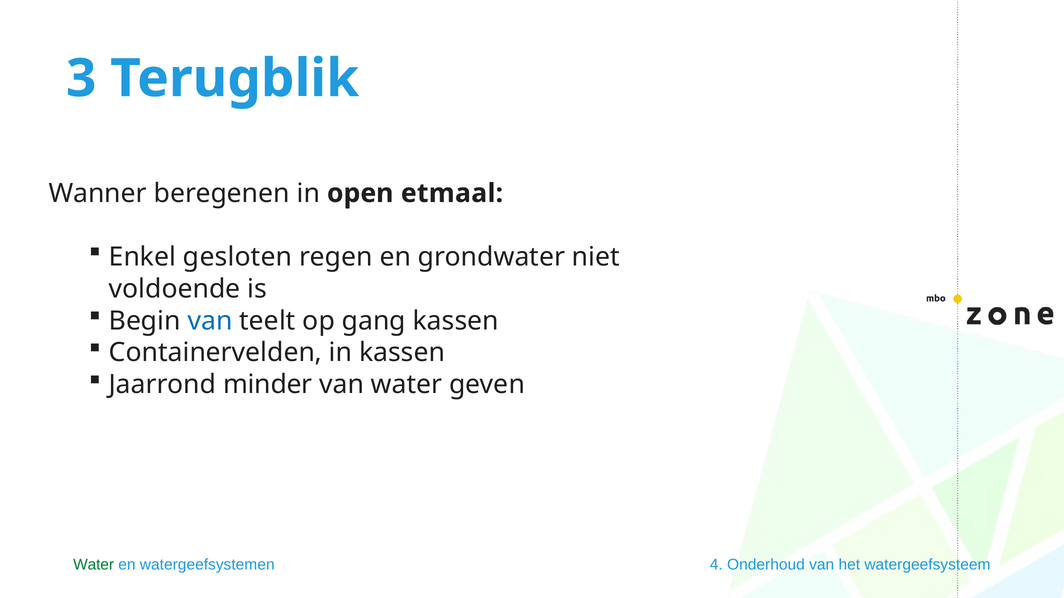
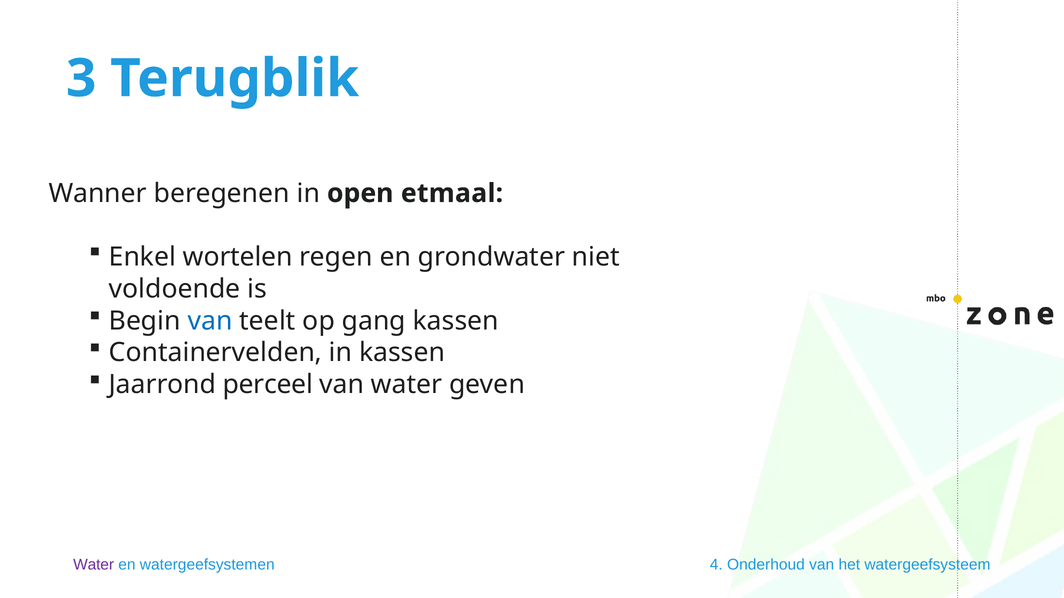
gesloten: gesloten -> wortelen (238, 257)
minder: minder -> perceel (268, 385)
Water colour: green -> purple (94, 565)
